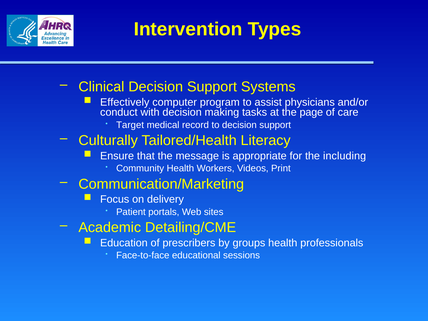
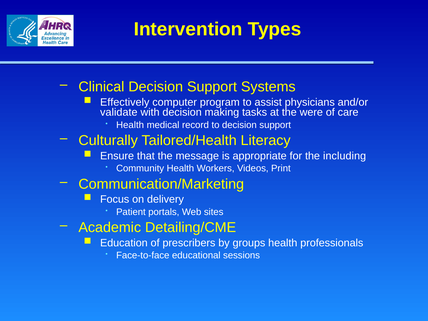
conduct: conduct -> validate (119, 112)
page: page -> were (311, 112)
Target: Target -> Health (130, 125)
